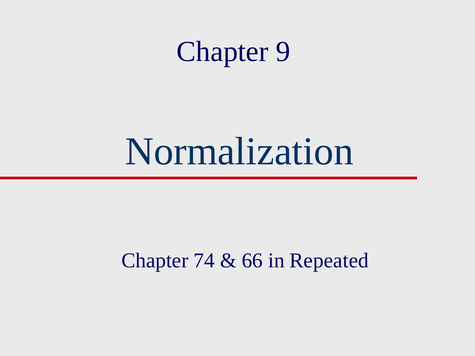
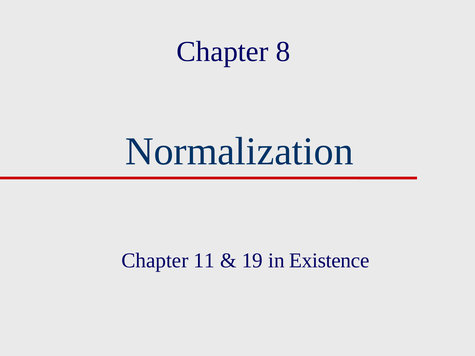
9: 9 -> 8 (283, 51)
74: 74 -> 11 (204, 261)
66: 66 -> 19 (252, 261)
Repeated: Repeated -> Existence (329, 261)
